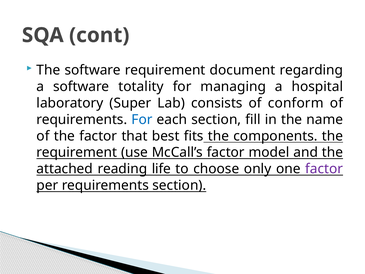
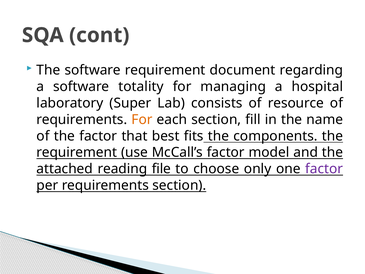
conform: conform -> resource (296, 103)
For colour: blue -> orange (142, 119)
life: life -> file (161, 169)
